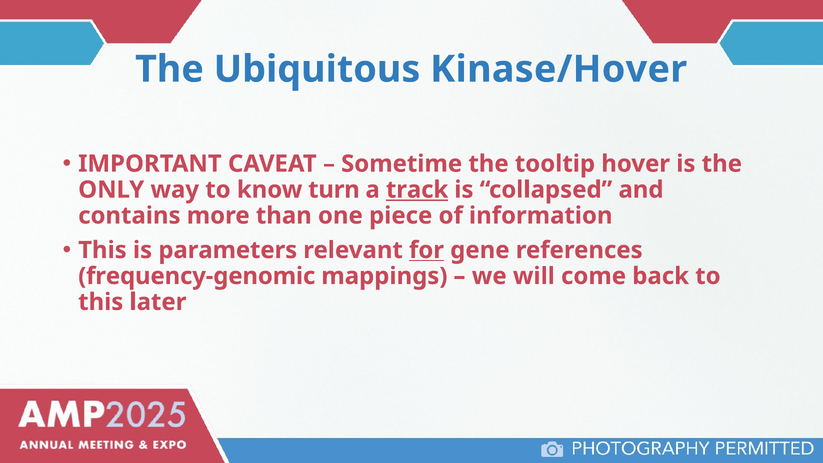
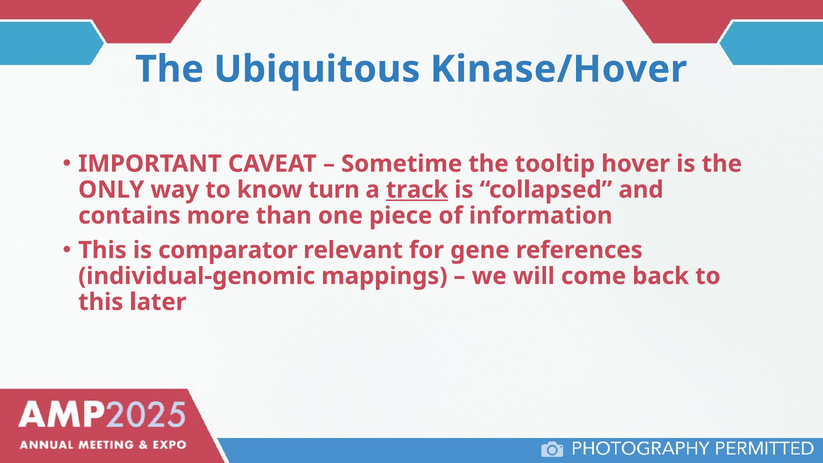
parameters: parameters -> comparator (228, 250)
for underline: present -> none (427, 250)
frequency-genomic: frequency-genomic -> individual-genomic (197, 276)
